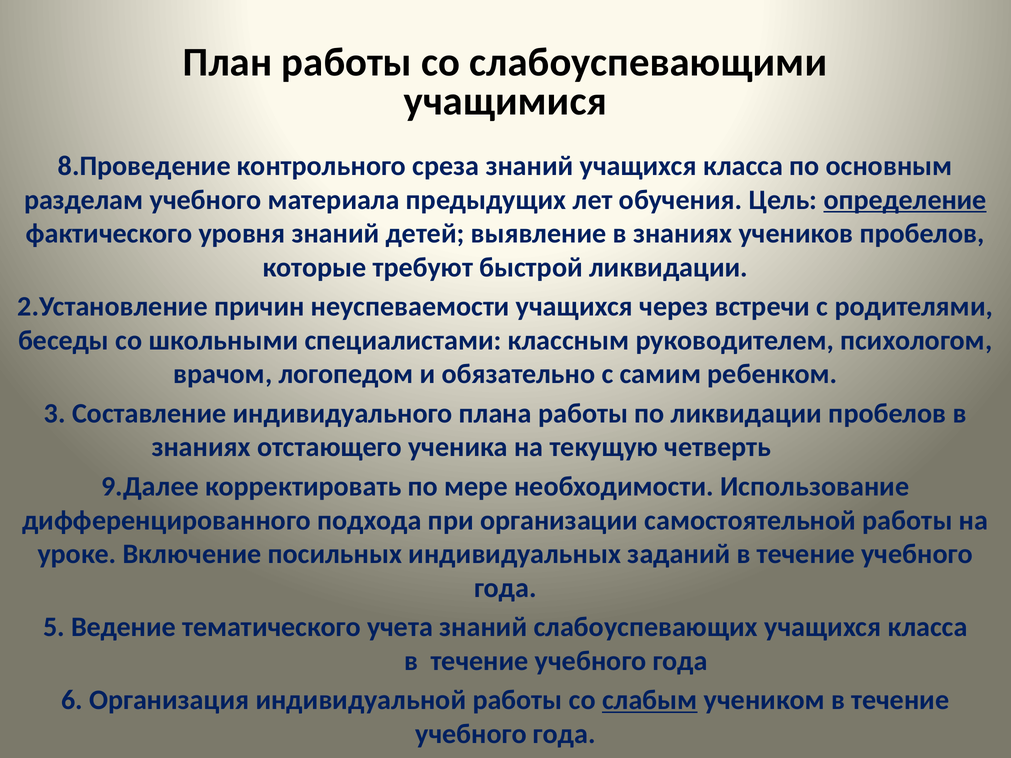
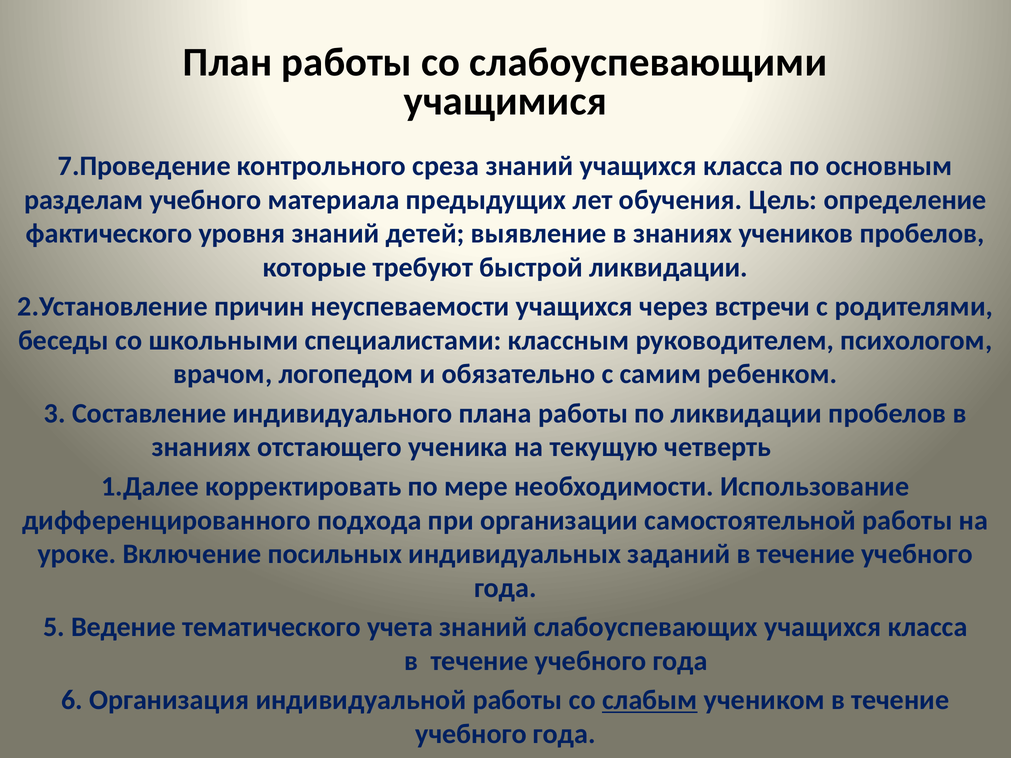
8.Проведение: 8.Проведение -> 7.Проведение (144, 166)
определение underline: present -> none (905, 200)
9.Далее: 9.Далее -> 1.Далее (150, 487)
